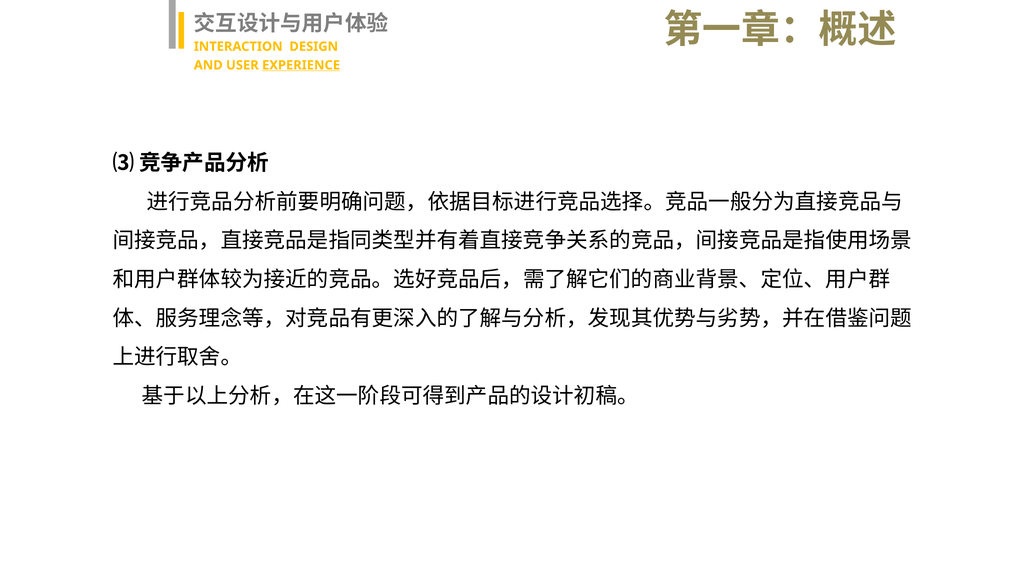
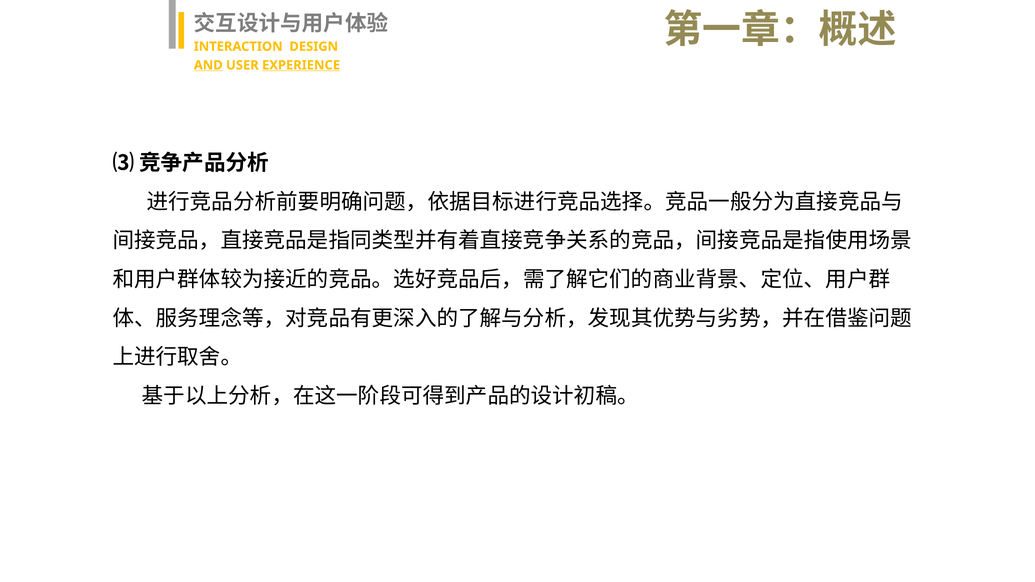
AND underline: none -> present (208, 65)
